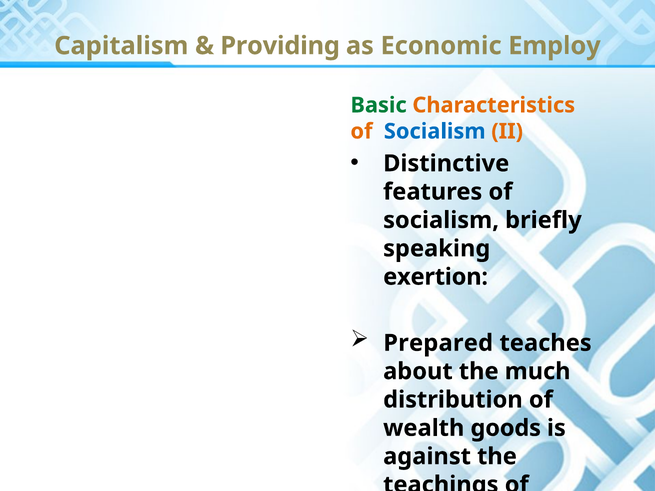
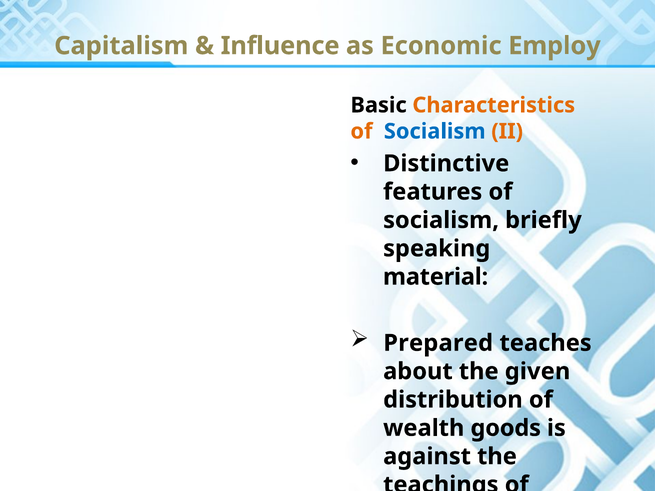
Providing: Providing -> Influence (280, 46)
Basic colour: green -> black (379, 105)
exertion: exertion -> material (436, 277)
much: much -> given (538, 372)
